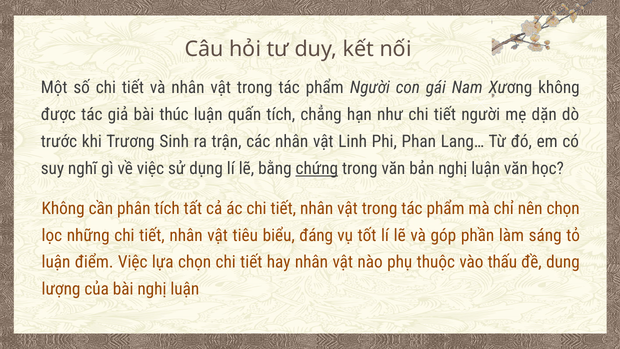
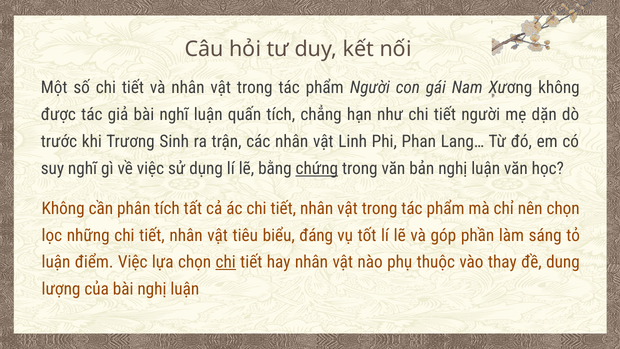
bài thúc: thúc -> nghĩ (174, 115)
chi underline: none -> present (226, 262)
thấu: thấu -> thay (502, 262)
